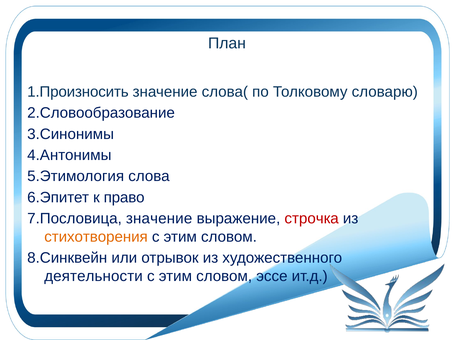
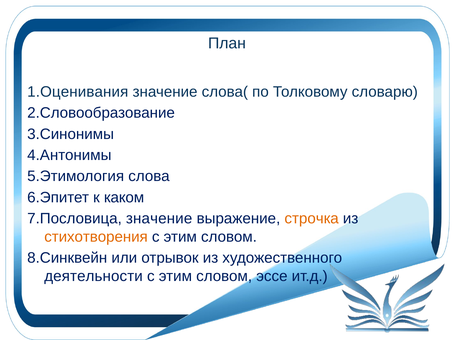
1.Произносить: 1.Произносить -> 1.Оценивания (78, 92)
право: право -> каком (124, 198)
строчка colour: red -> orange (312, 219)
